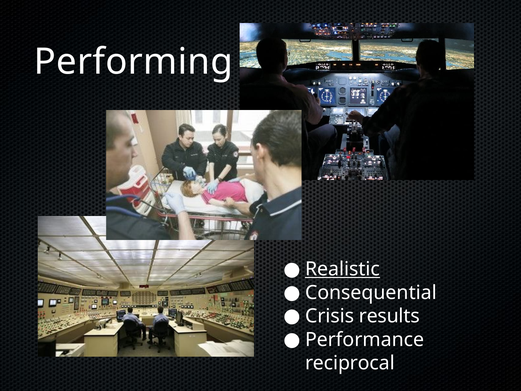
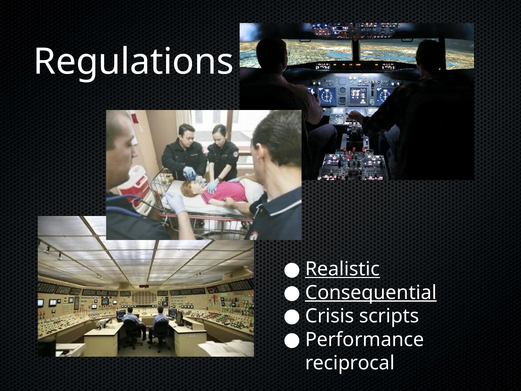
Performing: Performing -> Regulations (134, 62)
Consequential underline: none -> present (371, 292)
results: results -> scripts (389, 316)
